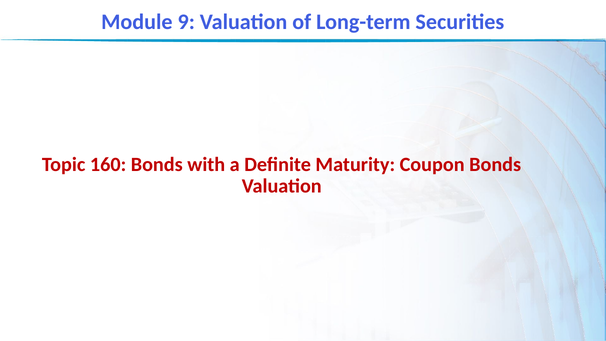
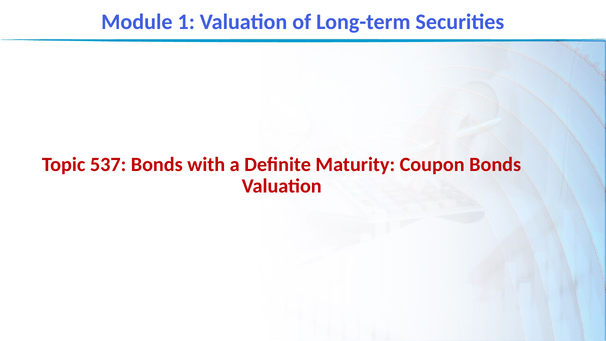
9: 9 -> 1 (186, 22)
160: 160 -> 537 (108, 164)
